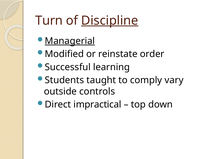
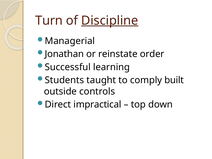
Managerial underline: present -> none (70, 41)
Modified: Modified -> Jonathan (64, 54)
vary: vary -> built (174, 80)
